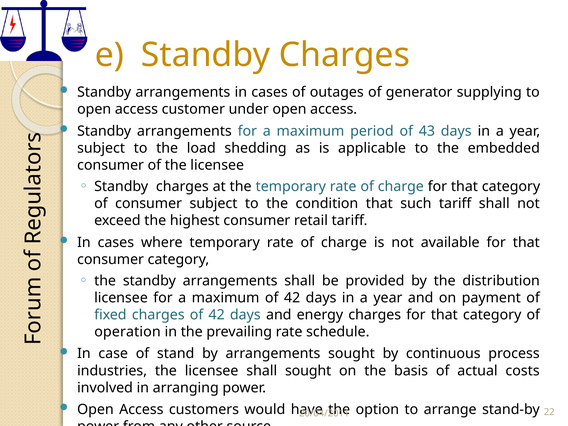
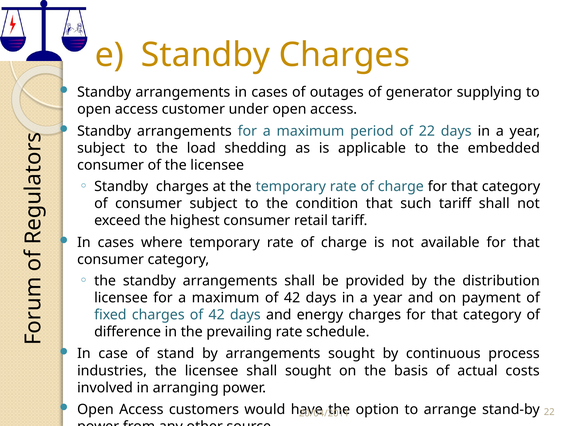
of 43: 43 -> 22 (427, 131)
operation: operation -> difference (128, 332)
